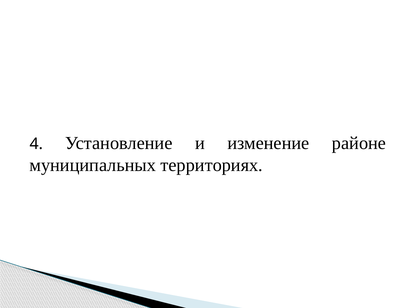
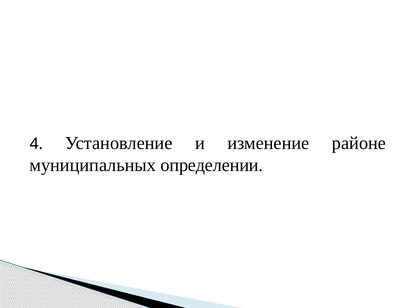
территориях: территориях -> определении (212, 165)
